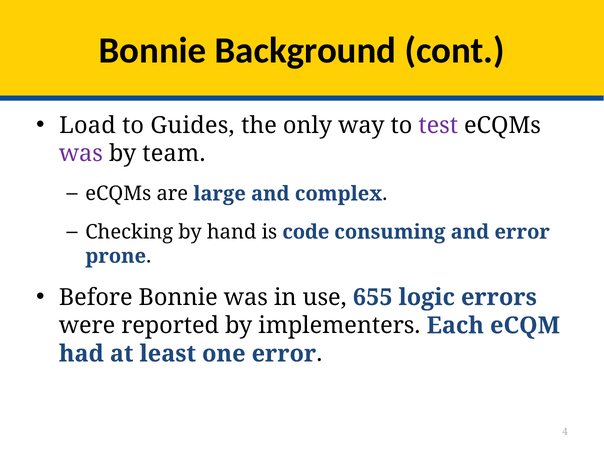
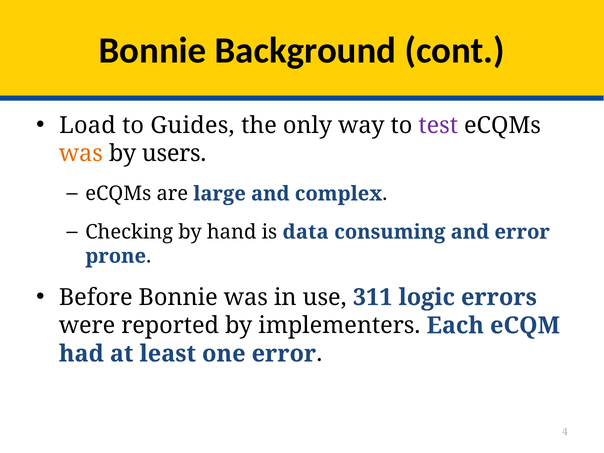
was colour: purple -> orange (81, 154)
team: team -> users (174, 154)
code: code -> data (306, 232)
655: 655 -> 311 (373, 297)
